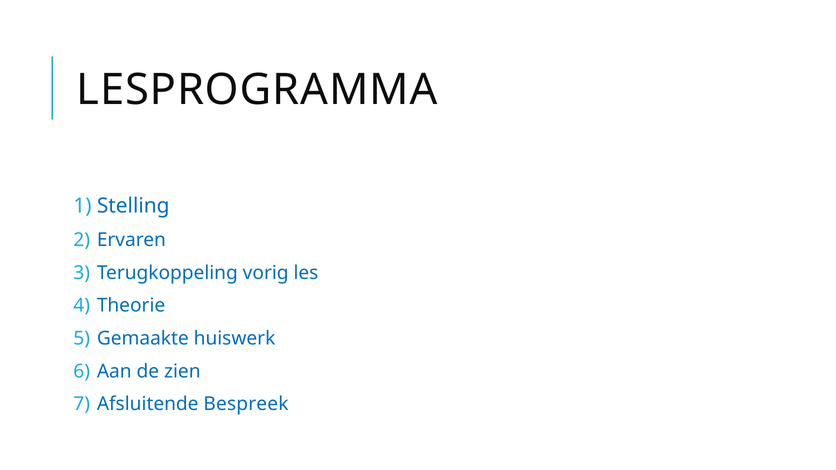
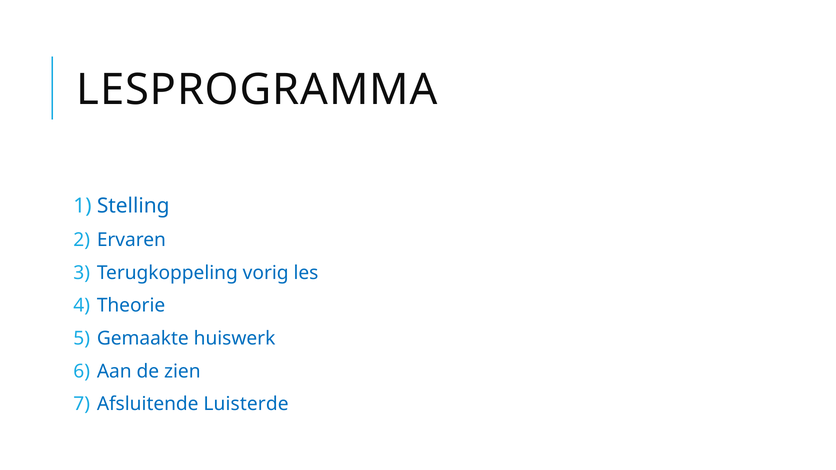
Bespreek: Bespreek -> Luisterde (246, 404)
